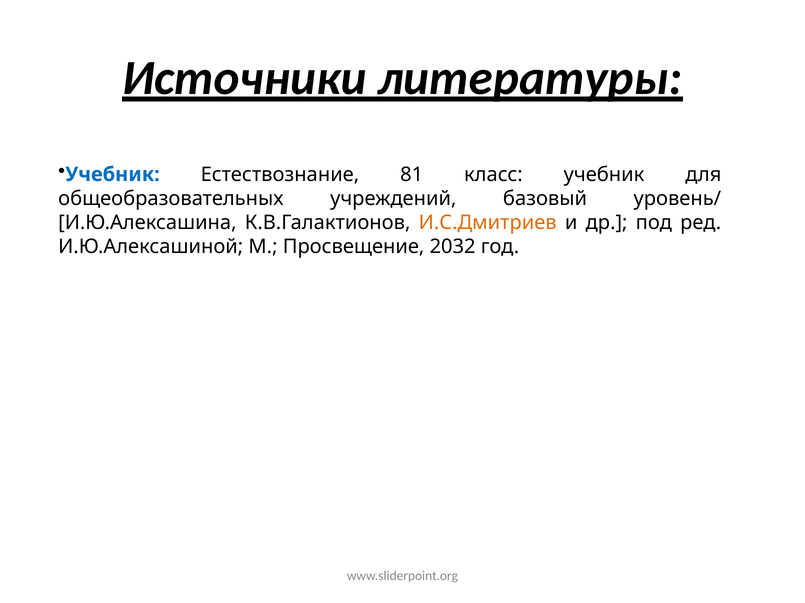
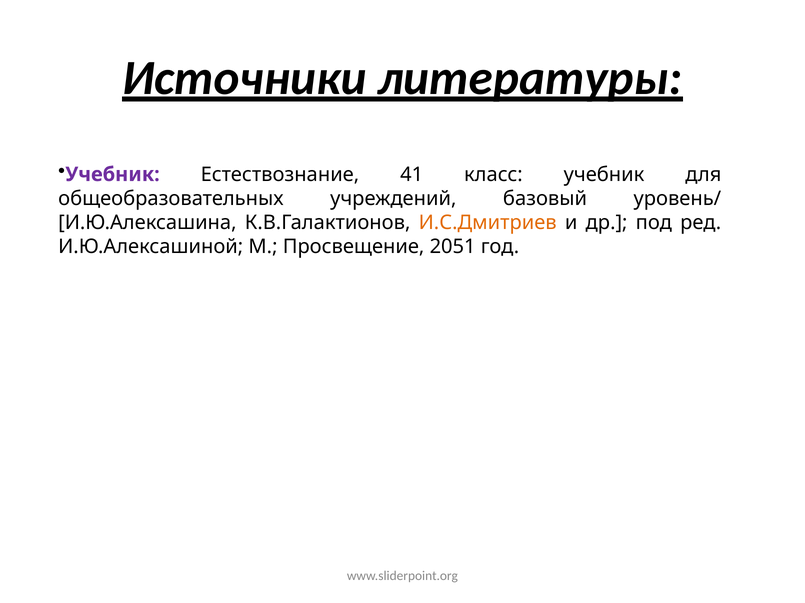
Учебник colour: blue -> purple (113, 175)
81: 81 -> 41 (412, 175)
2032: 2032 -> 2051 (453, 247)
